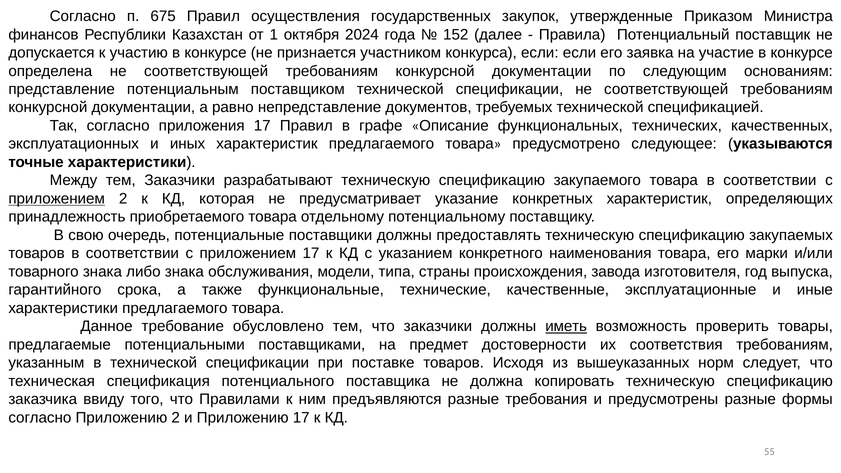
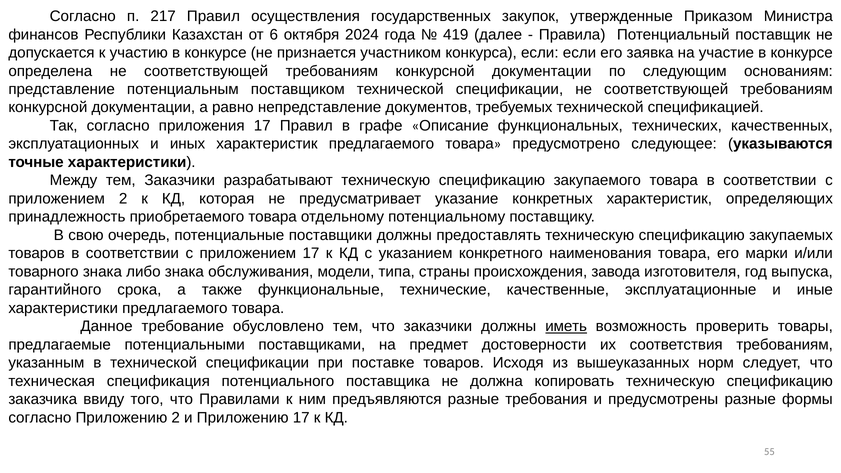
675: 675 -> 217 (163, 16)
1: 1 -> 6 (274, 35)
152: 152 -> 419 (456, 35)
приложением underline: present -> none (57, 199)
